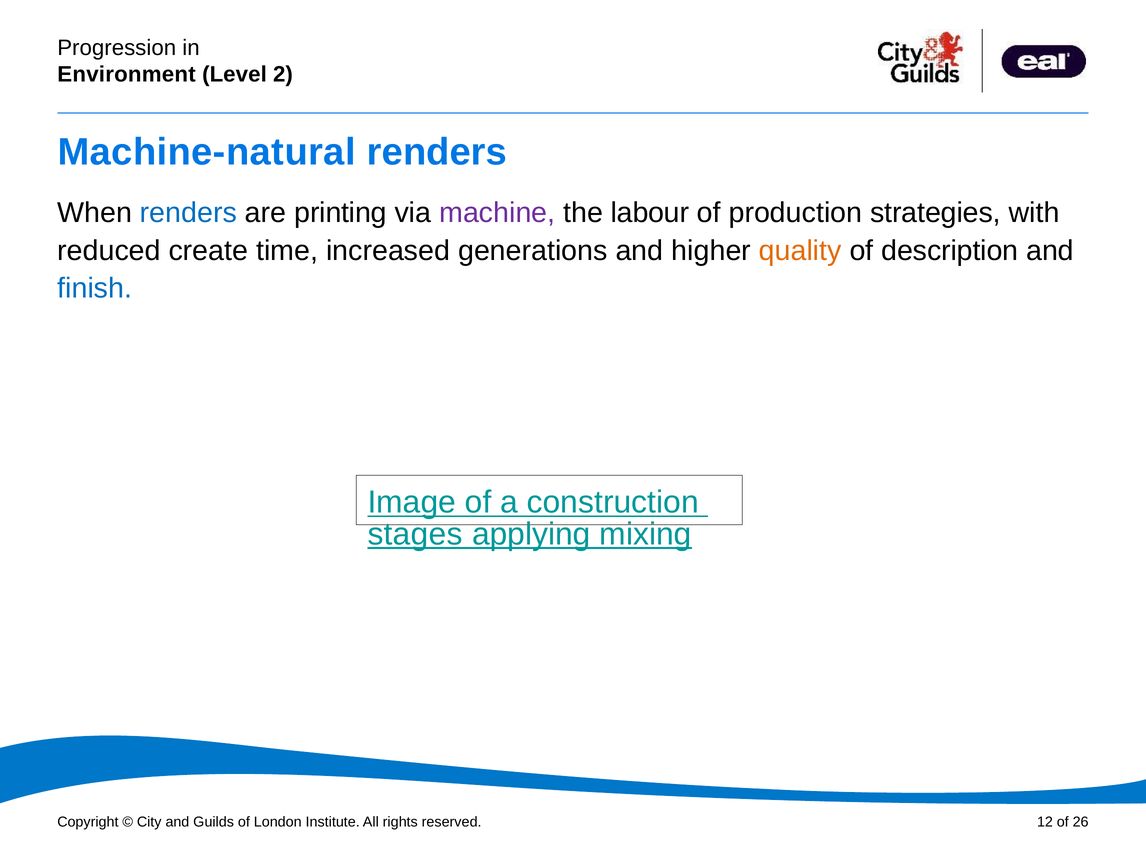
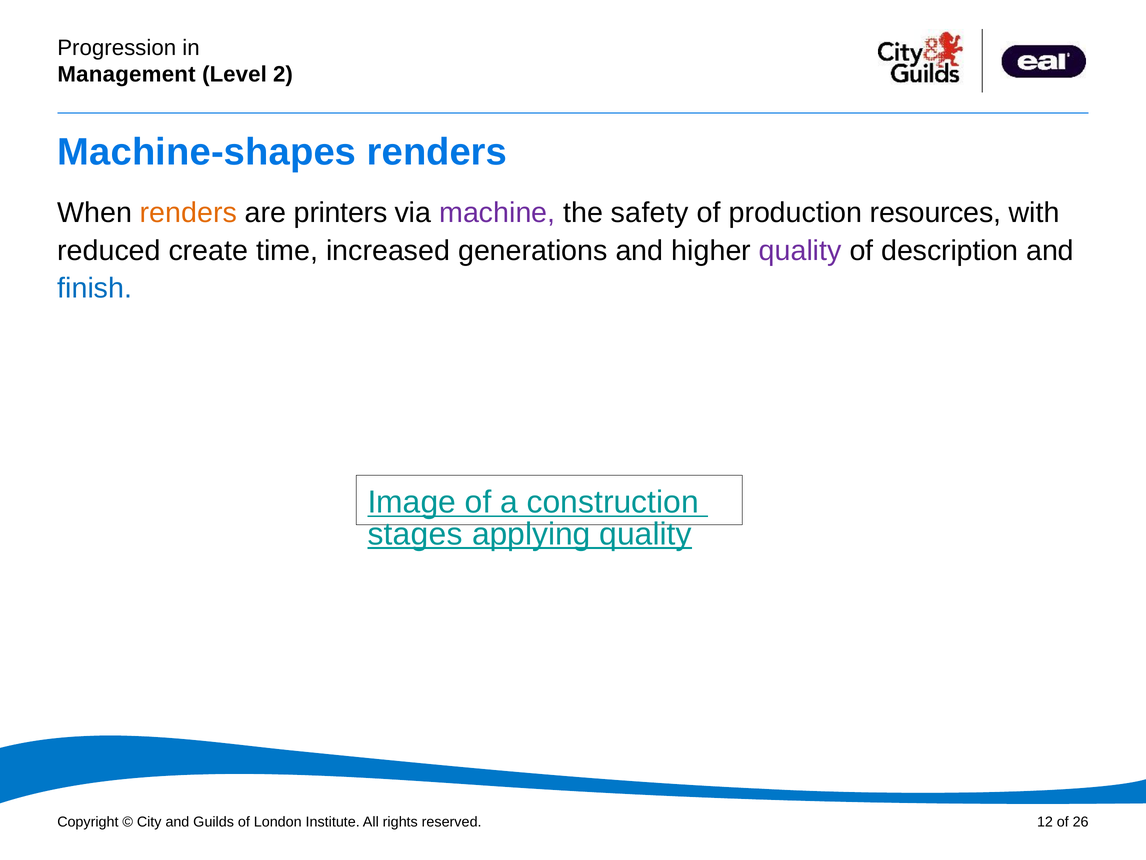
Environment: Environment -> Management (127, 74)
Machine-natural: Machine-natural -> Machine-shapes (207, 152)
renders colour: blue -> orange (189, 213)
printing: printing -> printers (341, 213)
labour: labour -> safety (650, 213)
strategies: strategies -> resources (936, 213)
quality colour: orange -> purple (800, 251)
applying mixing: mixing -> quality (646, 534)
